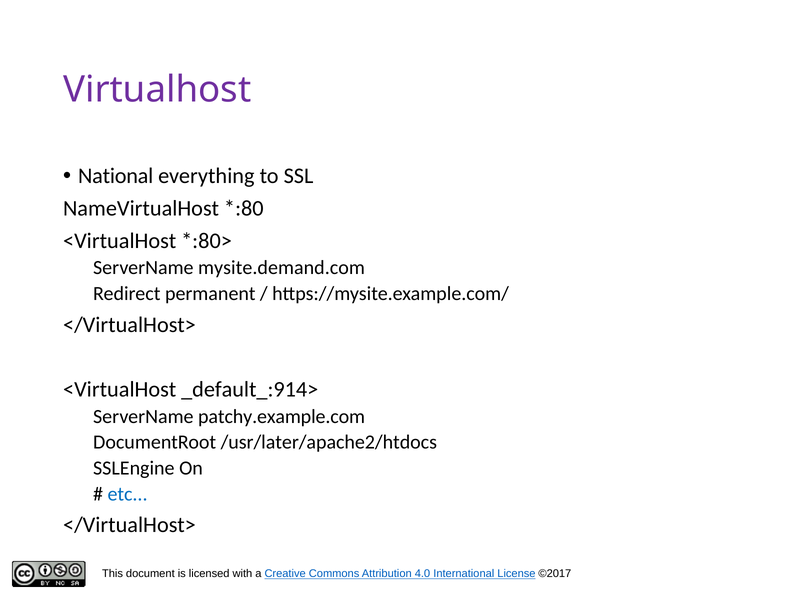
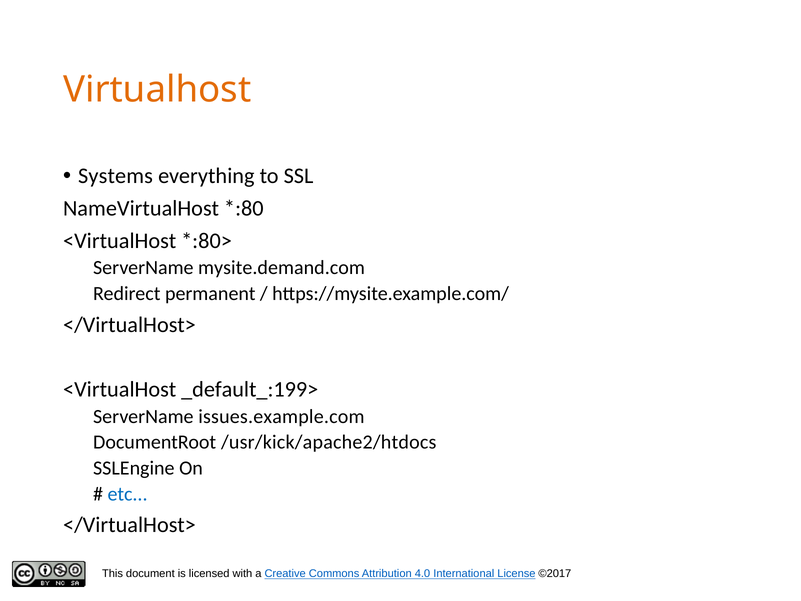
Virtualhost colour: purple -> orange (157, 90)
National: National -> Systems (116, 176)
_default_:914>: _default_:914> -> _default_:199> (250, 389)
patchy.example.com: patchy.example.com -> issues.example.com (281, 416)
/usr/later/apache2/htdocs: /usr/later/apache2/htdocs -> /usr/kick/apache2/htdocs (329, 442)
